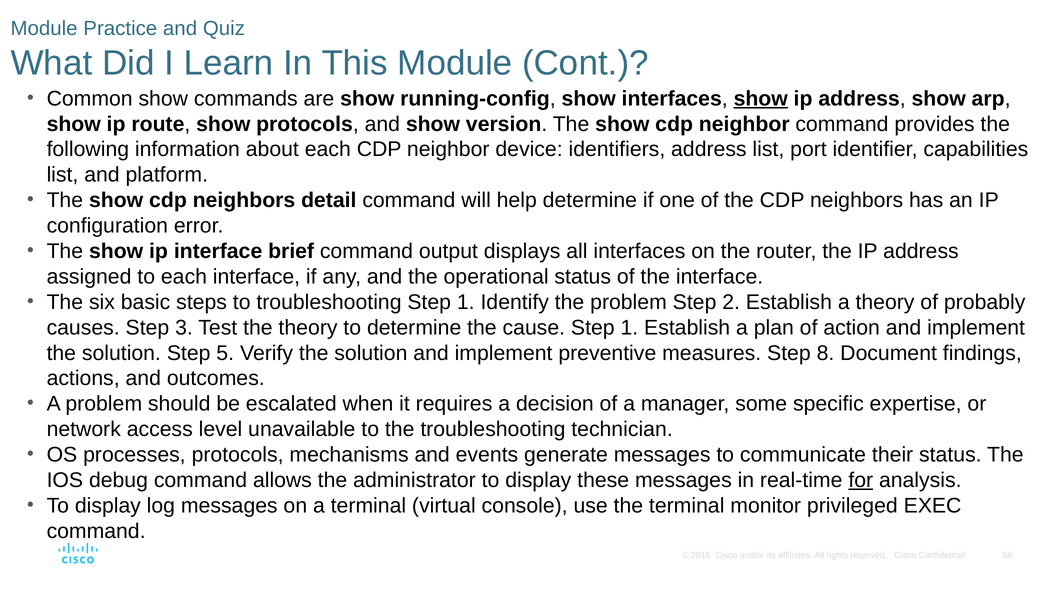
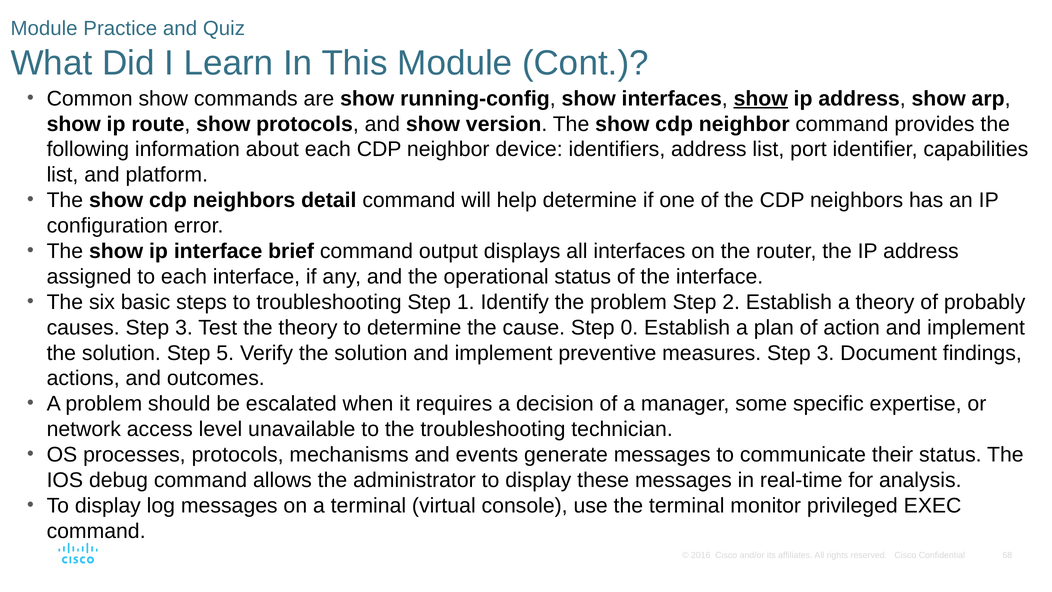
cause Step 1: 1 -> 0 (629, 327)
measures Step 8: 8 -> 3 (826, 353)
for underline: present -> none (861, 480)
